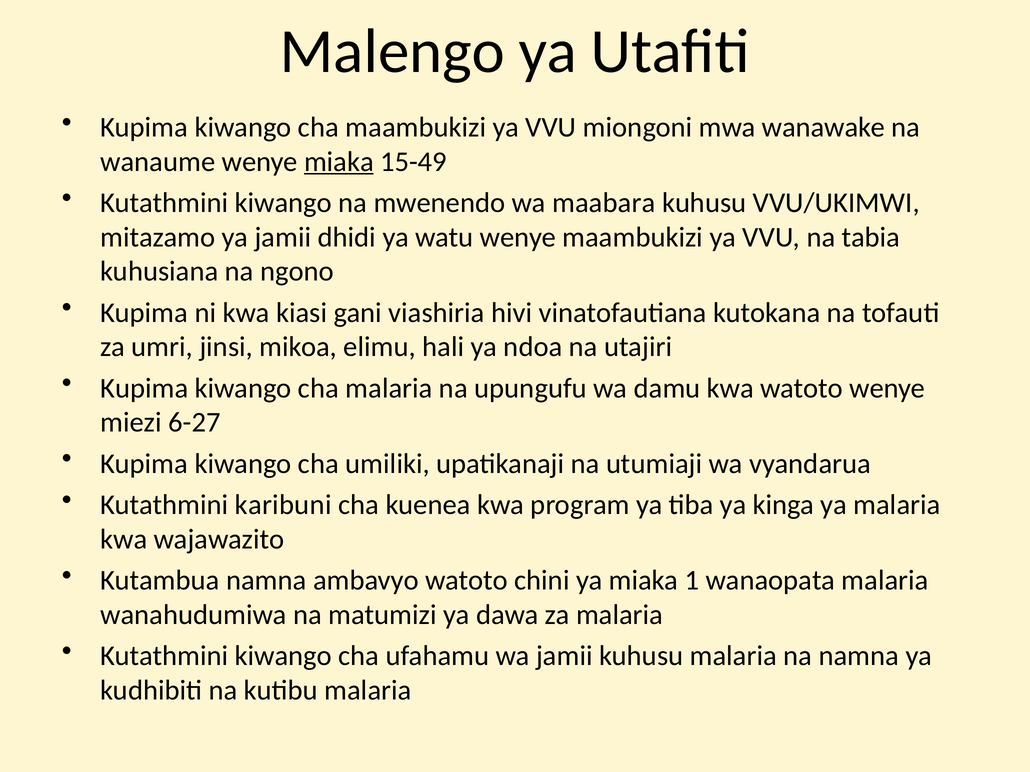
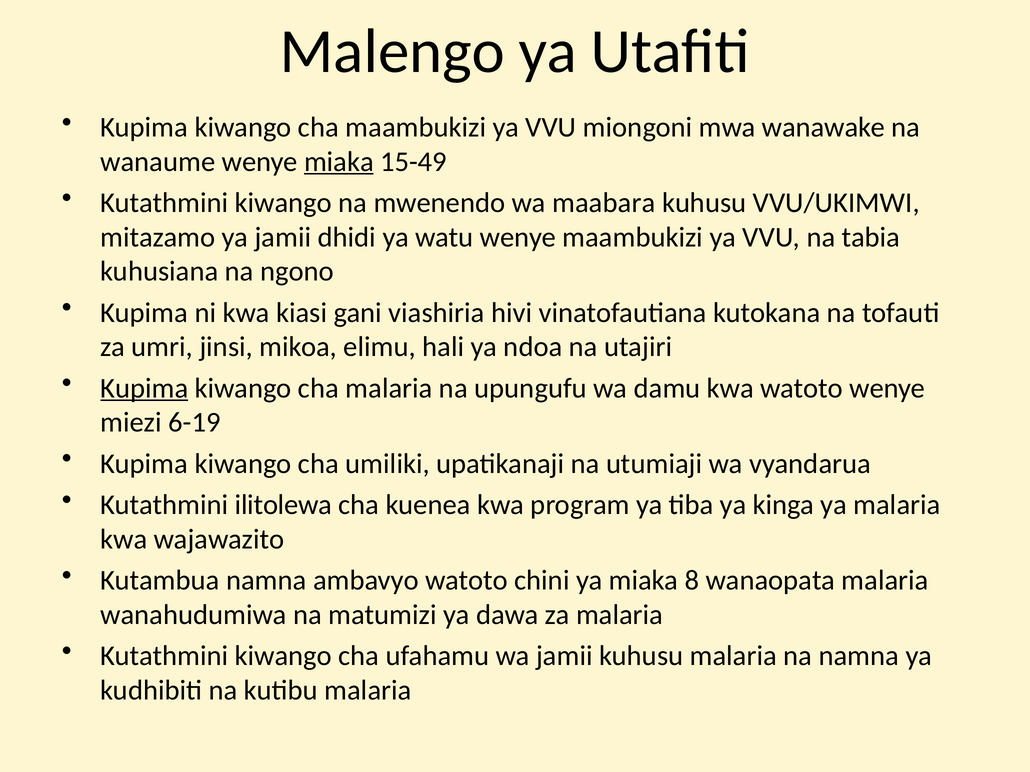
Kupima underline: none -> present (144, 388)
6-27: 6-27 -> 6-19 (194, 423)
karibuni: karibuni -> ilitolewa (284, 505)
1: 1 -> 8 (692, 581)
